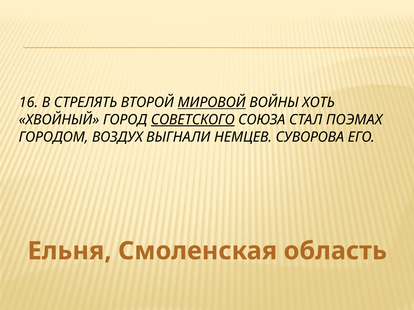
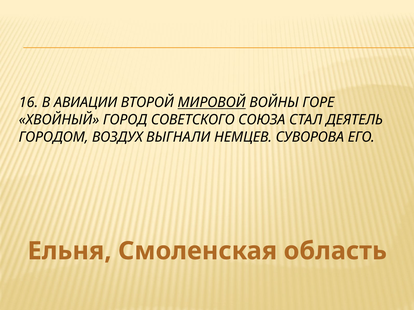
СТРЕЛЯТЬ: СТРЕЛЯТЬ -> АВИАЦИИ (86, 103)
ХОТЬ: ХОТЬ -> ГОРЕ (318, 103)
СОВЕТСКОГО underline: present -> none (193, 120)
ПОЭМАХ: ПОЭМАХ -> ДЕЯТЕЛЬ (354, 120)
